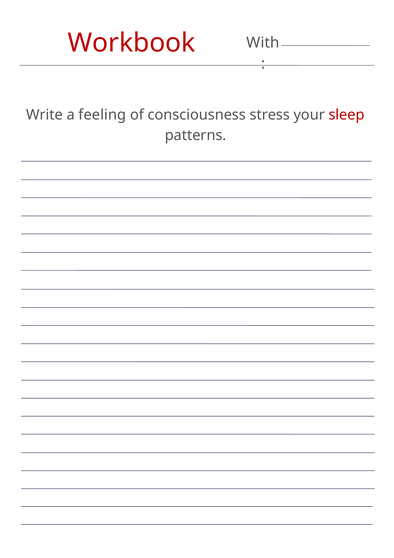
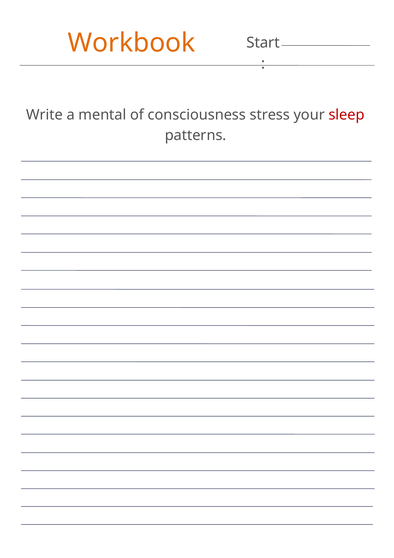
Workbook colour: red -> orange (131, 43)
With: With -> Start (263, 43)
feeling: feeling -> mental (102, 115)
